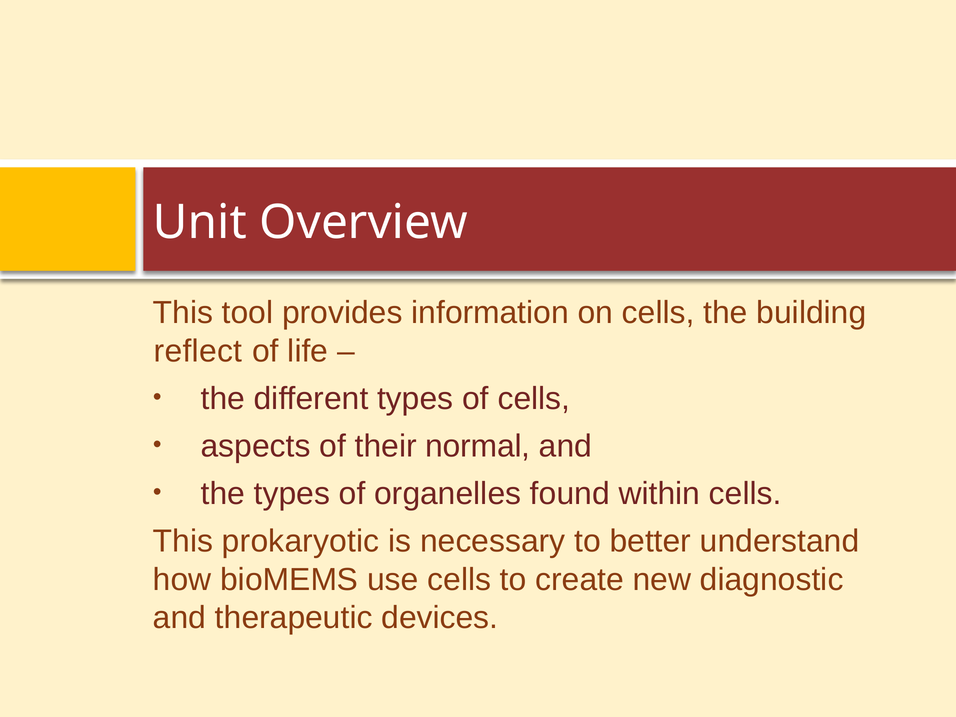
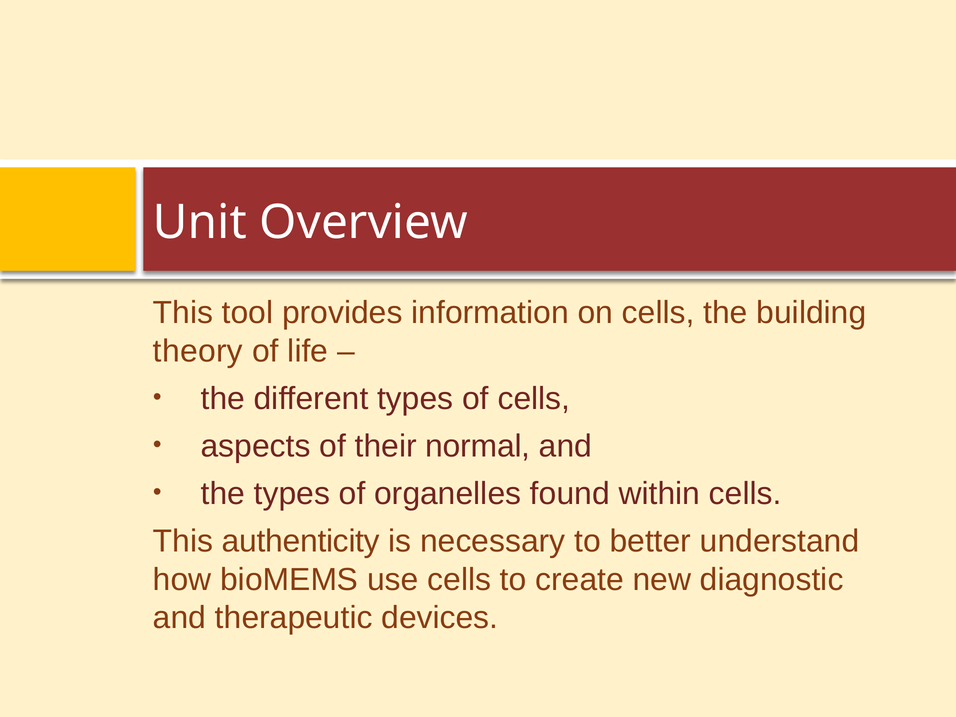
reflect: reflect -> theory (198, 351)
prokaryotic: prokaryotic -> authenticity (301, 541)
